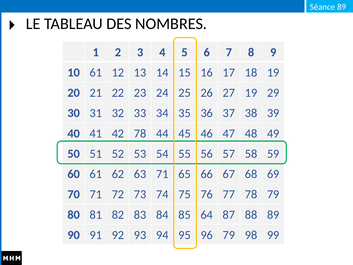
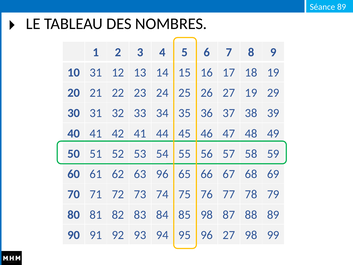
10 61: 61 -> 31 (96, 73)
42 78: 78 -> 41 (140, 133)
63 71: 71 -> 96 (162, 174)
85 64: 64 -> 98 (207, 215)
96 79: 79 -> 27 (229, 235)
